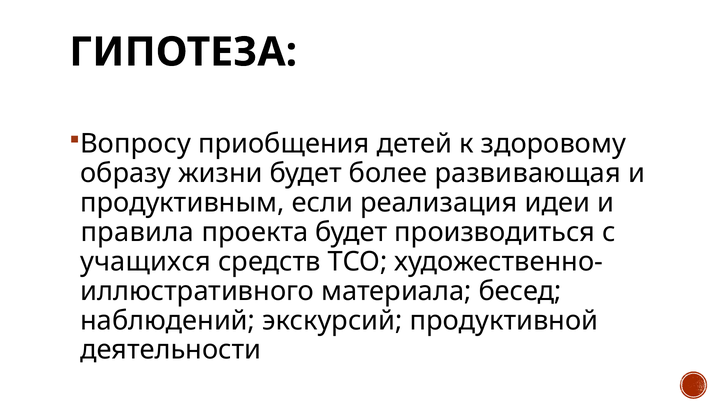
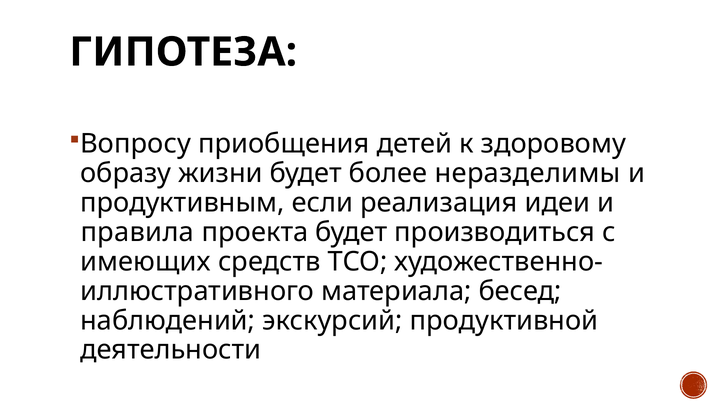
развивающая: развивающая -> неразделимы (528, 173)
учащихся: учащихся -> имеющих (146, 262)
